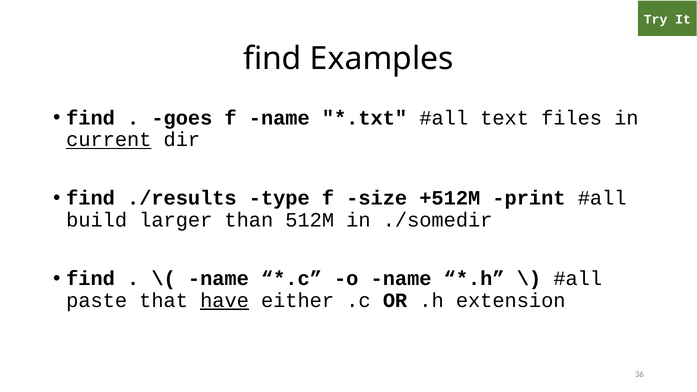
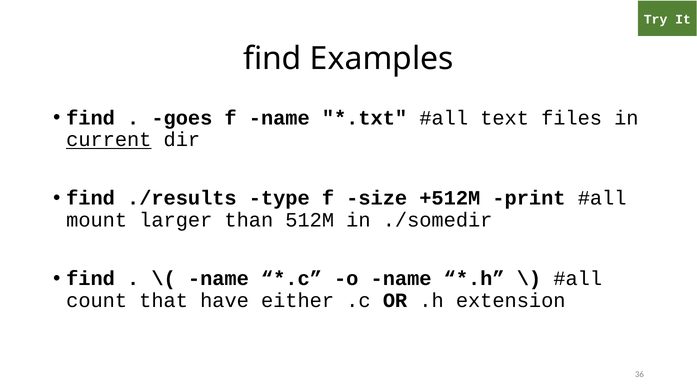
build: build -> mount (97, 220)
paste: paste -> count (97, 301)
have underline: present -> none (225, 301)
